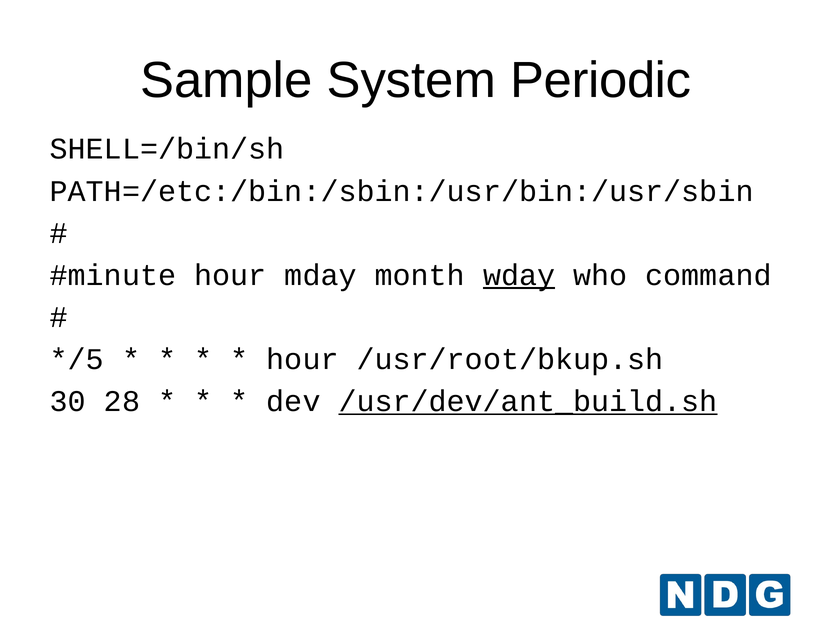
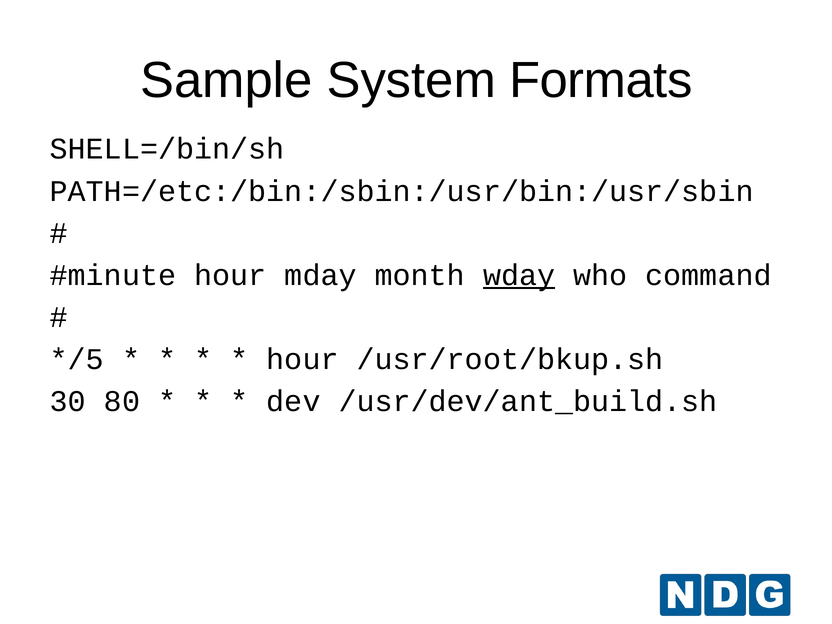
Periodic: Periodic -> Formats (601, 81)
28: 28 -> 80 (122, 401)
/usr/dev/ant_build.sh underline: present -> none (528, 401)
